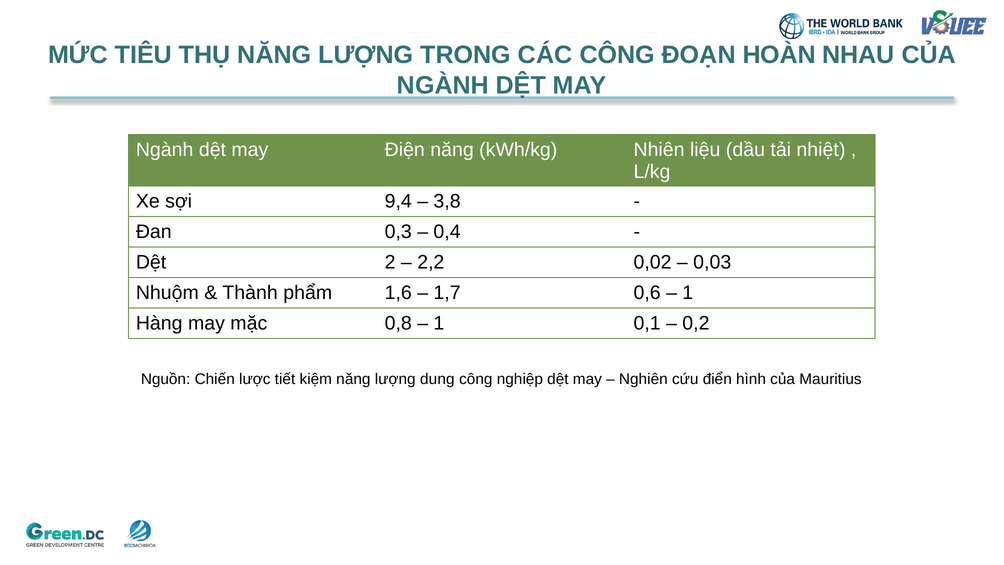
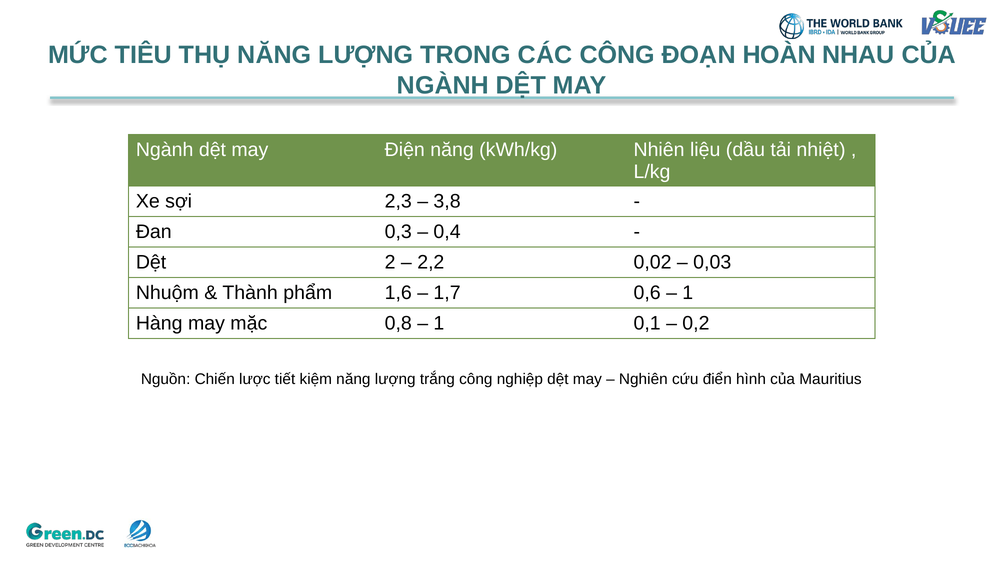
9,4: 9,4 -> 2,3 (398, 201)
dung: dung -> trắng (437, 379)
